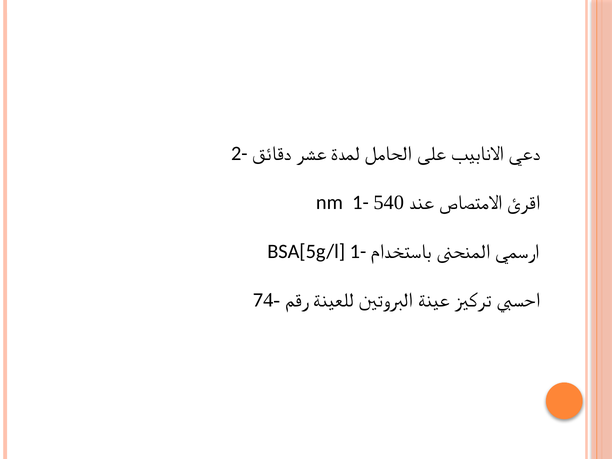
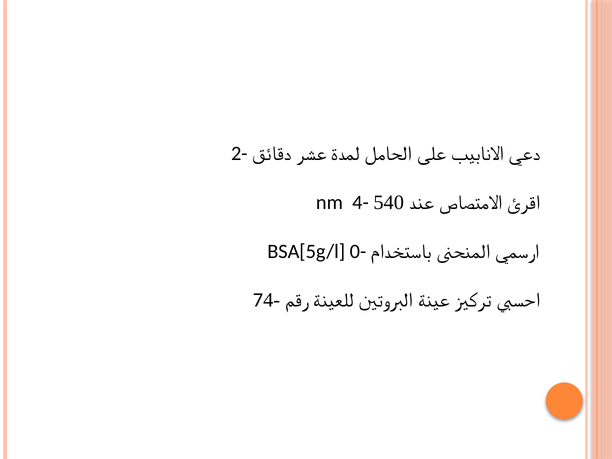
nm 1-: 1- -> 4- (360, 202)
BSA[5g/l 1-: 1- -> 0- (358, 251)
